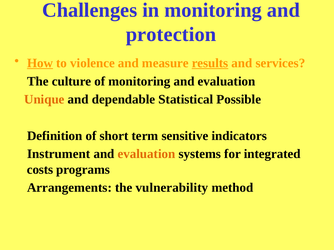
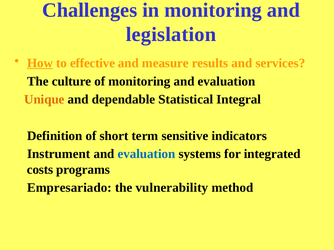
protection: protection -> legislation (171, 35)
violence: violence -> effective (93, 63)
results underline: present -> none (210, 63)
Possible: Possible -> Integral (239, 100)
evaluation colour: orange -> blue (147, 154)
Arrangements: Arrangements -> Empresariado (69, 188)
